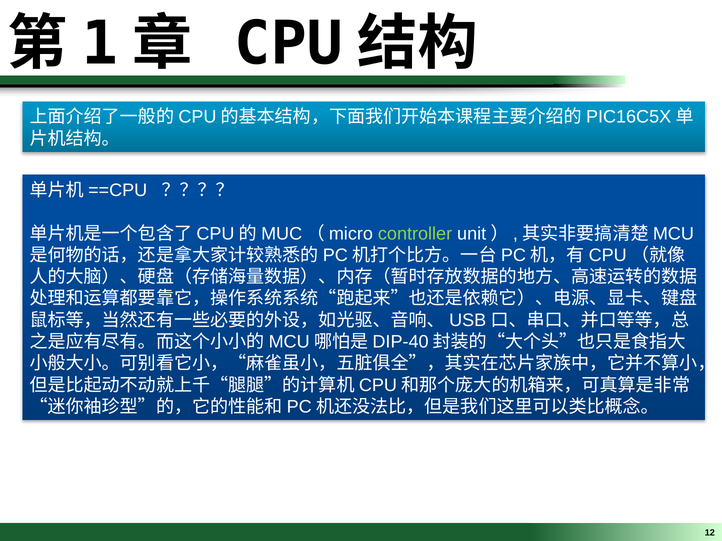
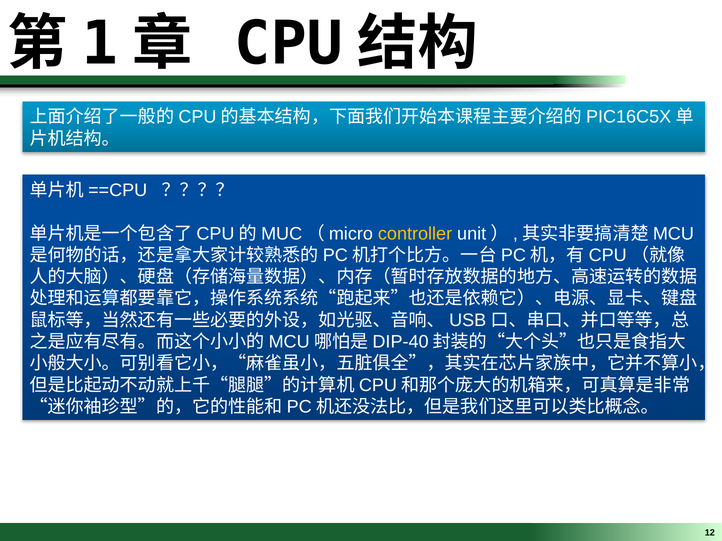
controller colour: light green -> yellow (415, 234)
